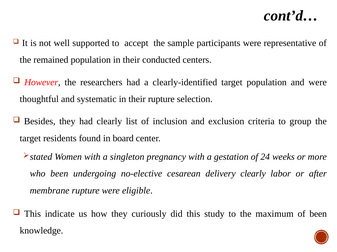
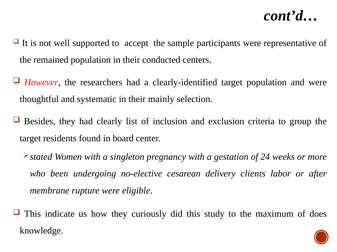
their rupture: rupture -> mainly (161, 99)
delivery clearly: clearly -> clients (253, 174)
of been: been -> does (318, 214)
